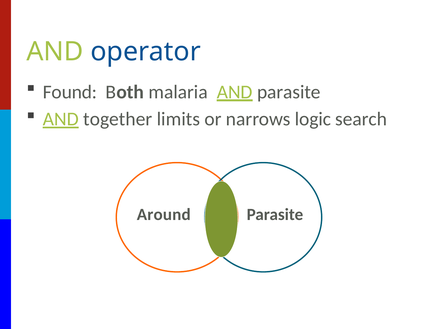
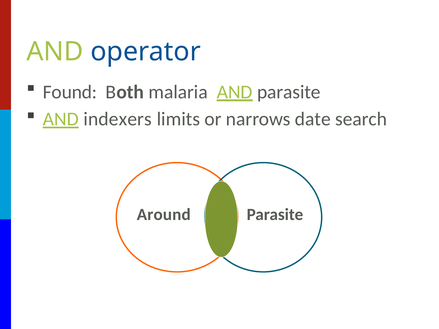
together: together -> indexers (118, 119)
logic: logic -> date (313, 119)
